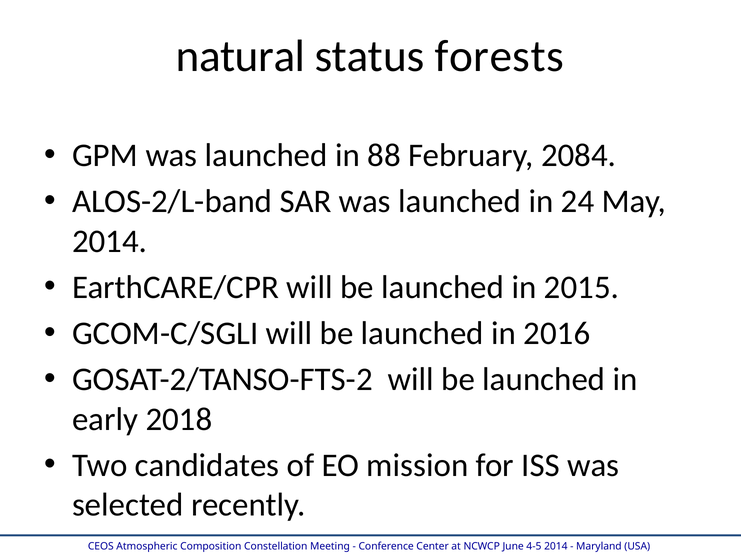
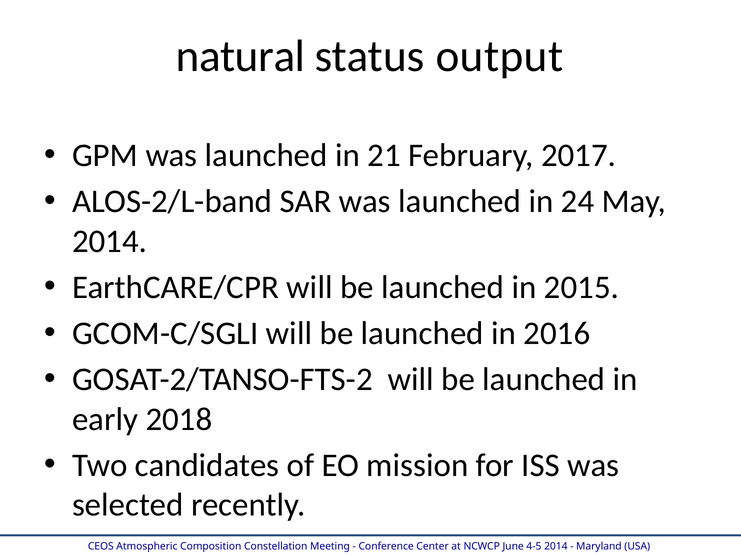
forests: forests -> output (499, 56)
88: 88 -> 21 (384, 155)
2084: 2084 -> 2017 (579, 155)
